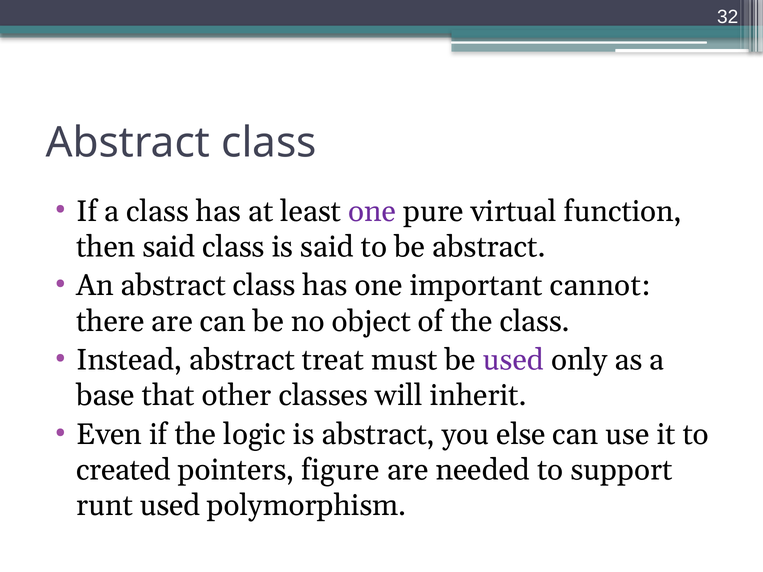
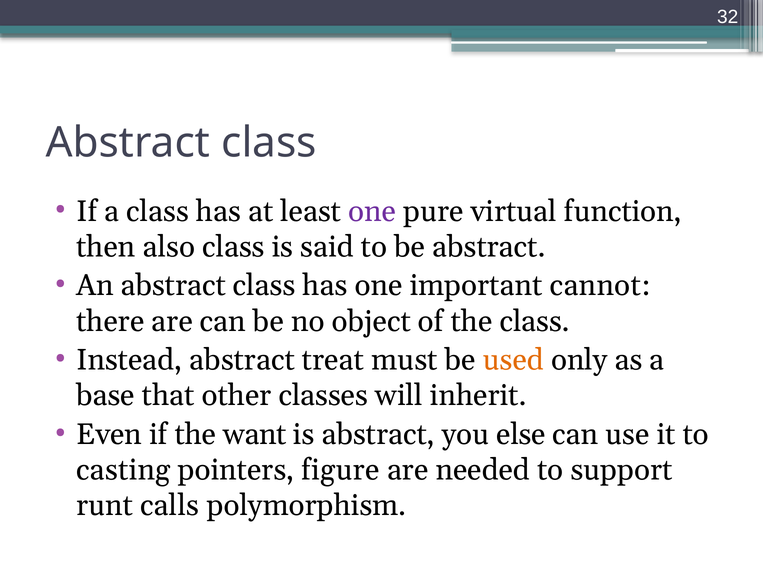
then said: said -> also (169, 247)
used colour: purple -> orange (513, 360)
logic: logic -> want (255, 435)
created: created -> casting (123, 470)
runt used: used -> calls (170, 506)
